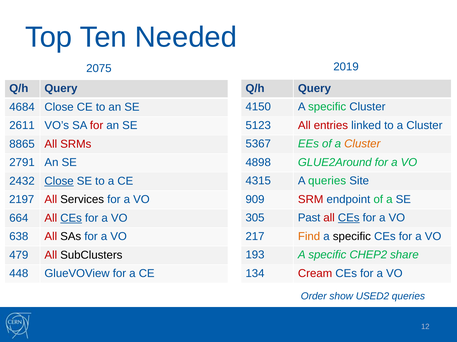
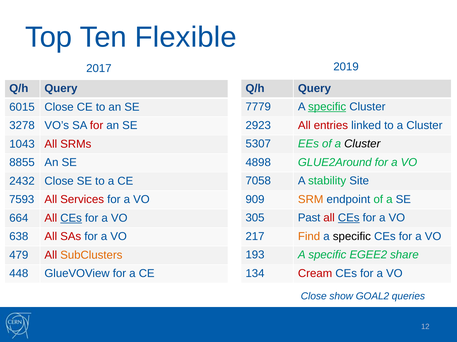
Needed: Needed -> Flexible (186, 37)
2075: 2075 -> 2017 (99, 69)
4150: 4150 -> 7779 (258, 107)
specific underline: none -> present (327, 107)
4684: 4684 -> 6015 (22, 107)
5123: 5123 -> 2923 (258, 126)
2611: 2611 -> 3278 (22, 126)
5367: 5367 -> 5307 (258, 144)
Cluster colour: orange -> black (362, 144)
8865: 8865 -> 1043 (22, 144)
2791: 2791 -> 8855 (22, 163)
4315: 4315 -> 7058 (258, 181)
A queries: queries -> stability (327, 181)
Close underline: present -> none (59, 181)
SRM colour: red -> orange (311, 200)
2197: 2197 -> 7593 (22, 200)
Services colour: black -> red (82, 200)
SAs colour: black -> red (71, 237)
CHEP2: CHEP2 -> EGEE2 (368, 255)
SubClusters colour: black -> orange (91, 255)
Order: Order -> Close (314, 297)
USED2: USED2 -> GOAL2 (372, 297)
